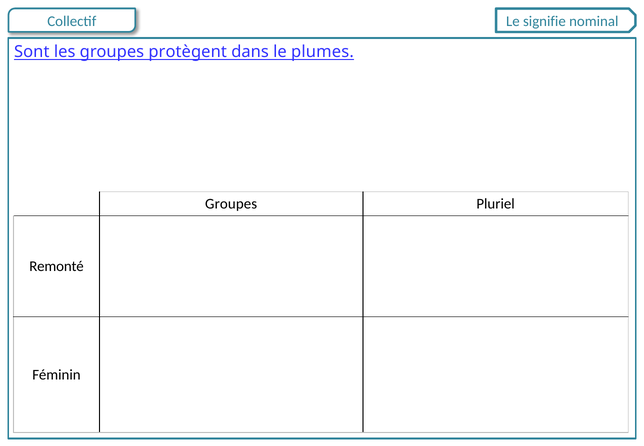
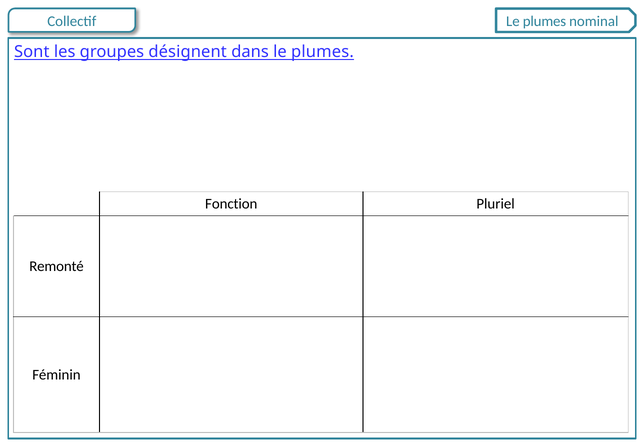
signifie: signifie -> plumes (544, 21)
protègent: protègent -> désignent (188, 52)
Groupes: Groupes -> Fonction (231, 204)
